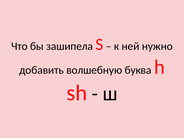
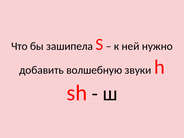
буква: буква -> звуки (138, 70)
